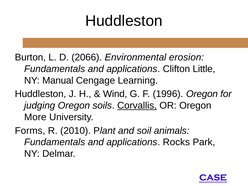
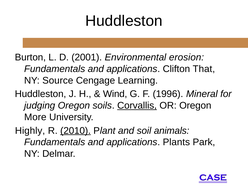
2066: 2066 -> 2001 (87, 57)
Little: Little -> That (204, 69)
Manual: Manual -> Source (58, 80)
1996 Oregon: Oregon -> Mineral (202, 94)
Forms: Forms -> Highly (30, 131)
2010 underline: none -> present (76, 131)
Rocks: Rocks -> Plants (176, 142)
